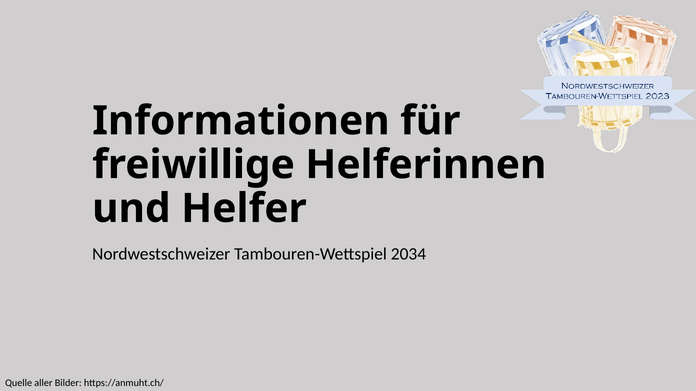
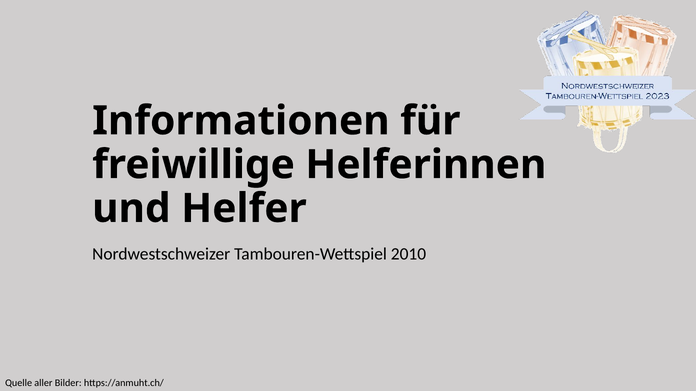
2034: 2034 -> 2010 (408, 254)
